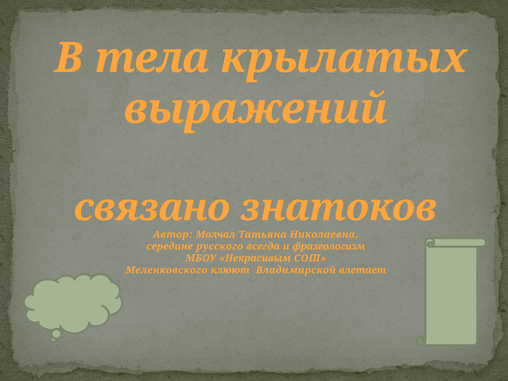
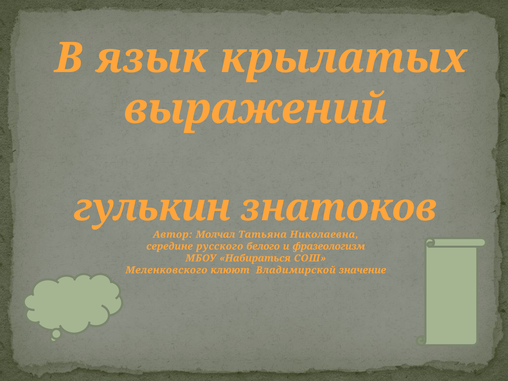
тела: тела -> язык (152, 58)
связано: связано -> гулькин (152, 208)
всегда: всегда -> белого (263, 246)
Некрасивым: Некрасивым -> Набираться (255, 258)
влетает: влетает -> значение (363, 270)
